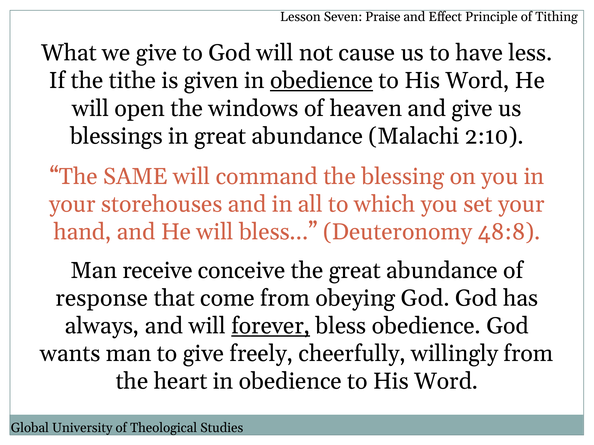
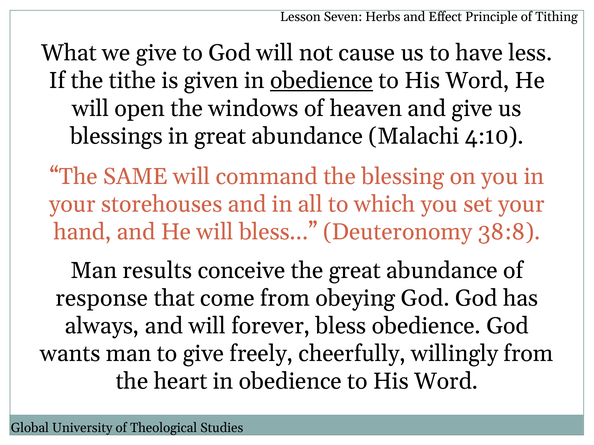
Praise: Praise -> Herbs (383, 17)
2:10: 2:10 -> 4:10 (494, 136)
48:8: 48:8 -> 38:8 (509, 232)
receive: receive -> results (157, 271)
forever underline: present -> none (271, 326)
